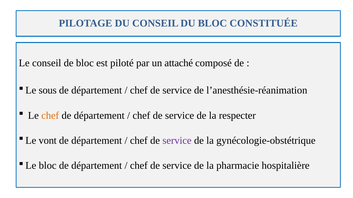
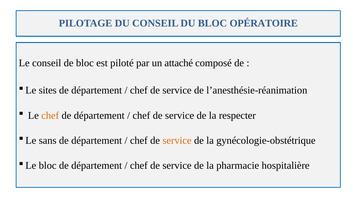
CONSTITUÉE: CONSTITUÉE -> OPÉRATOIRE (264, 23)
sous: sous -> sites (48, 91)
vont: vont -> sans (48, 141)
service colour: purple -> orange (177, 141)
